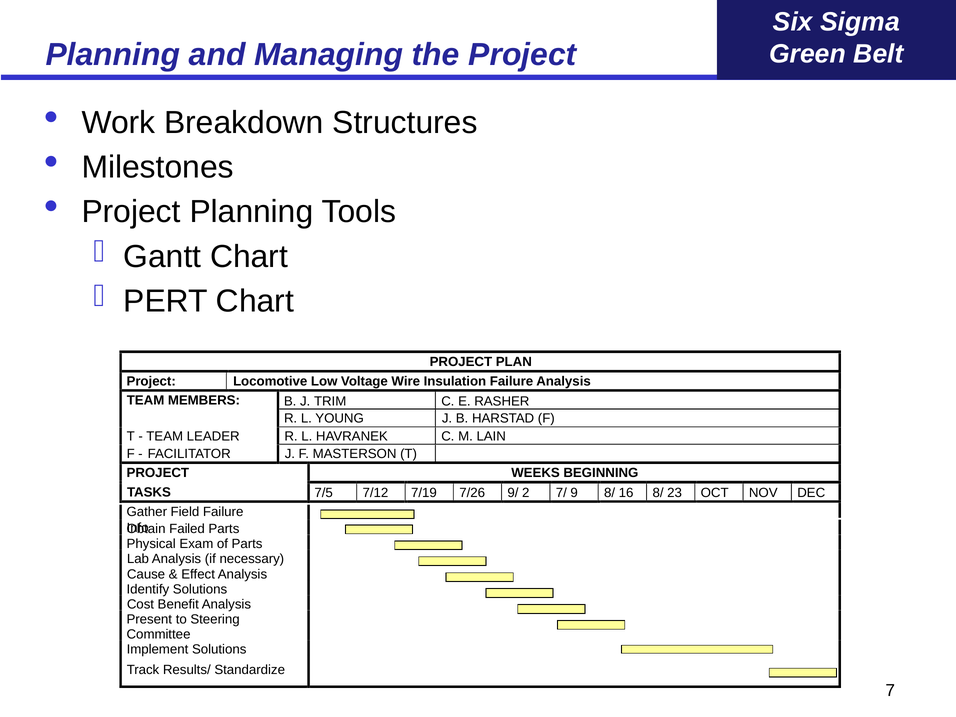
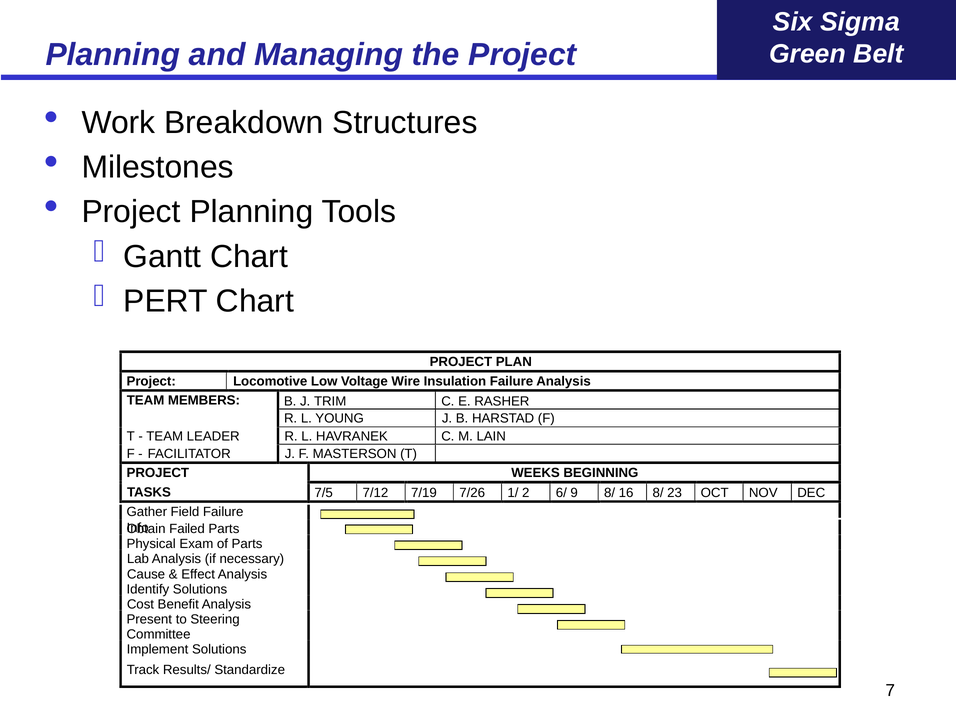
9/: 9/ -> 1/ (513, 493)
7/: 7/ -> 6/ (561, 493)
